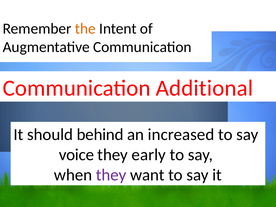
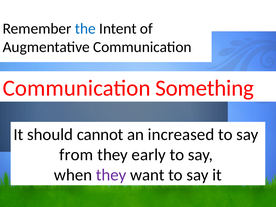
the colour: orange -> blue (85, 29)
Additional: Additional -> Something (205, 88)
behind: behind -> cannot (100, 135)
voice: voice -> from (76, 155)
